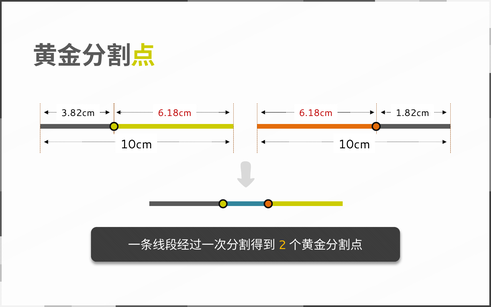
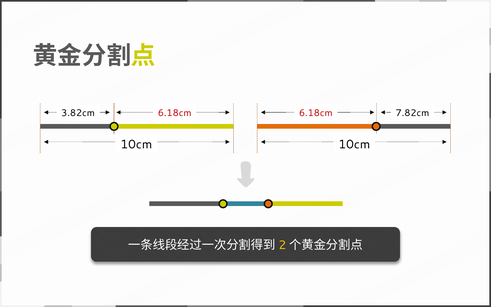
1.82cm: 1.82cm -> 7.82cm (412, 113)
